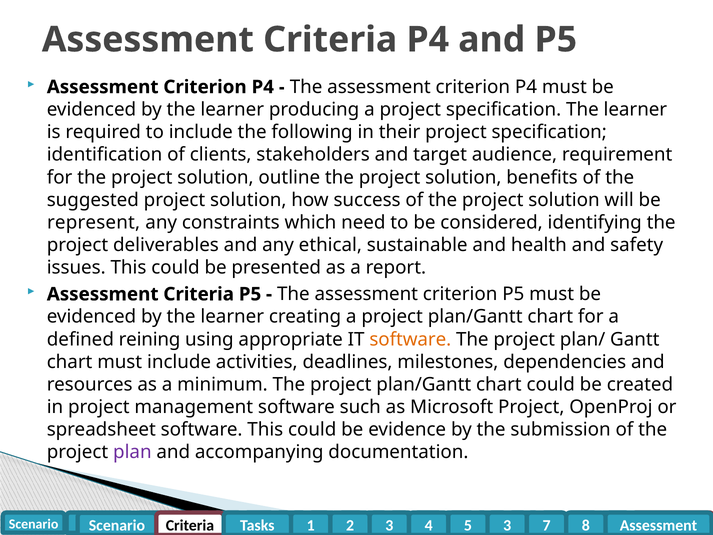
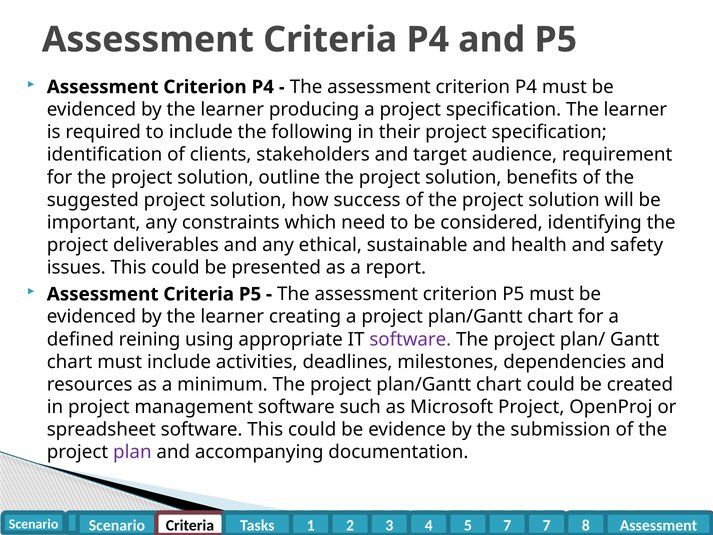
represent: represent -> important (94, 222)
software colour: orange -> purple (410, 339)
3: 3 -> 7 (507, 525)
